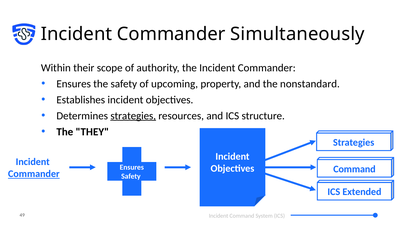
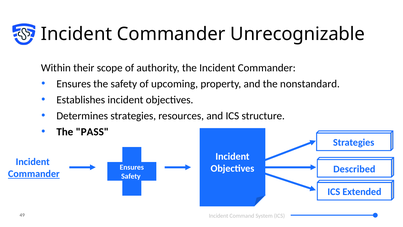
Simultaneously: Simultaneously -> Unrecognizable (298, 34)
strategies underline: present -> none (133, 116)
THEY: THEY -> PASS (92, 132)
Command: Command -> Described (354, 169)
